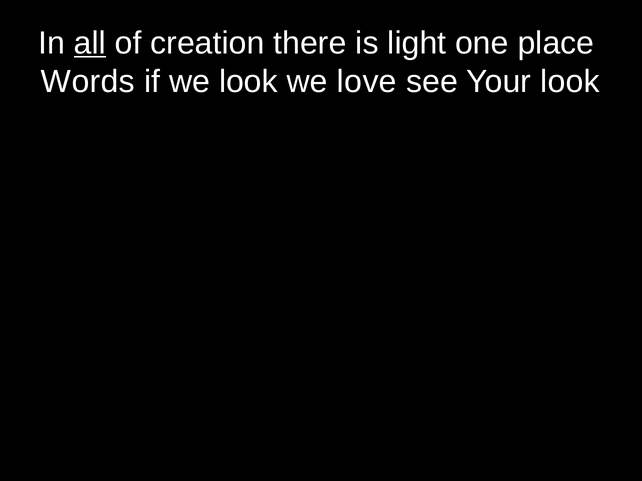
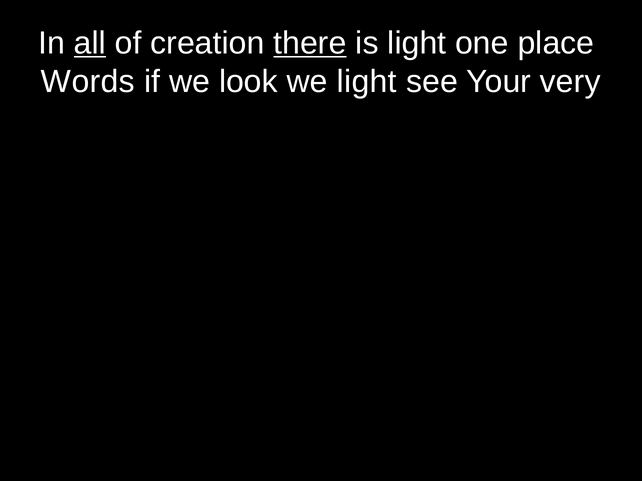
there underline: none -> present (310, 43)
we love: love -> light (367, 82)
Your look: look -> very (570, 82)
